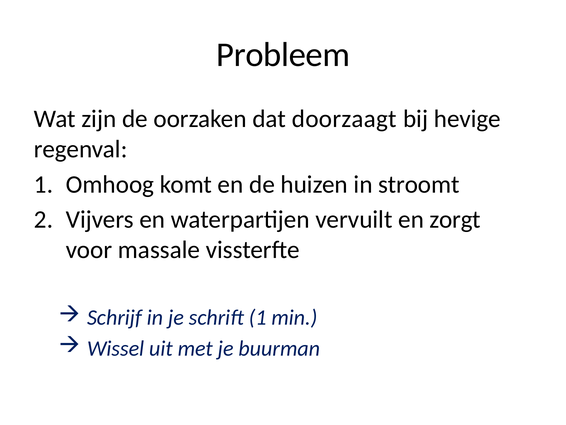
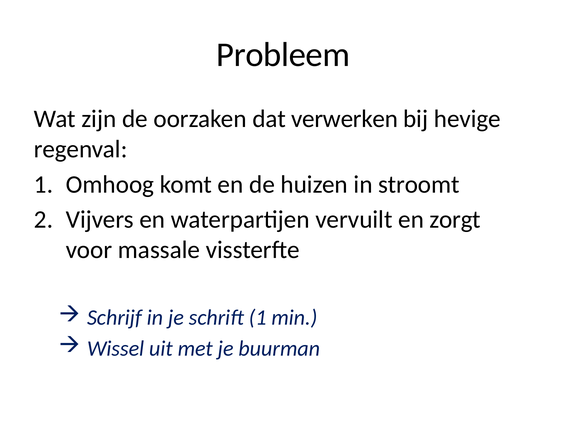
doorzaagt: doorzaagt -> verwerken (345, 119)
